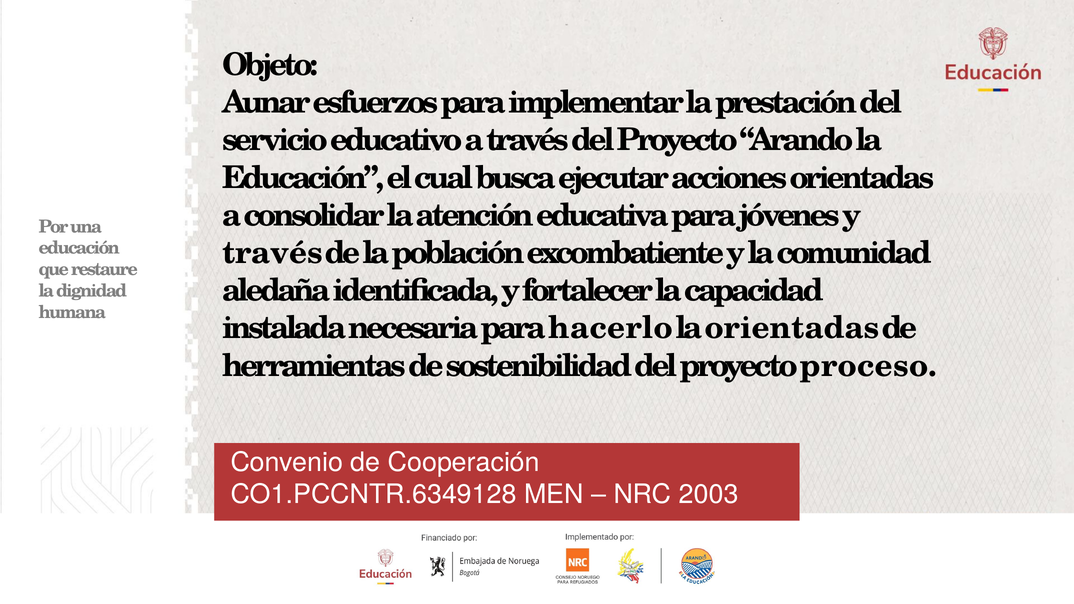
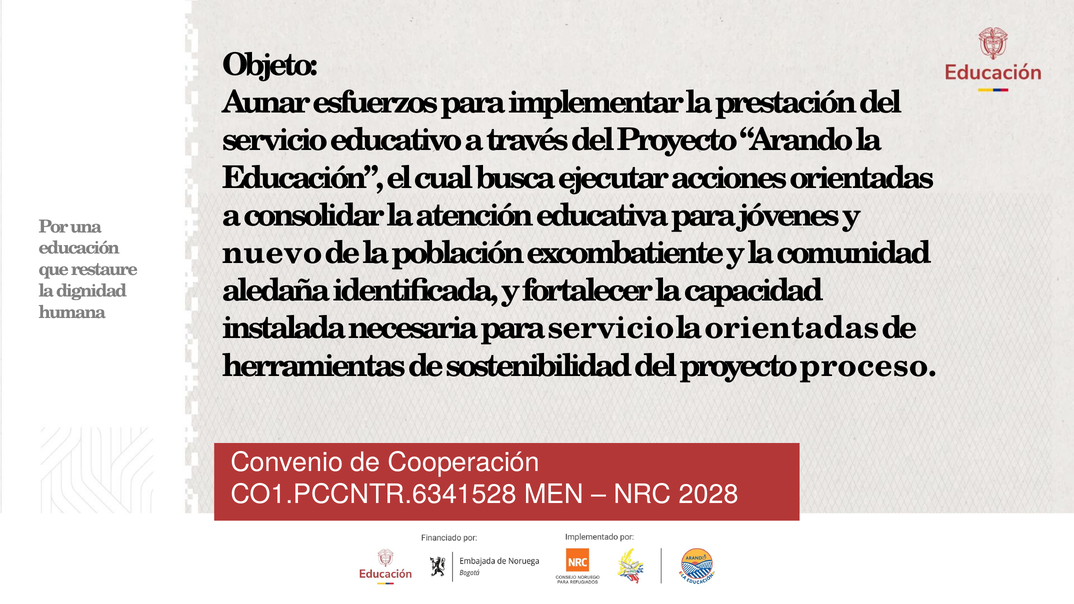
través: través -> nuevo (272, 253)
para hacerlo: hacerlo -> servicio (611, 328)
CO1.PCCNTR.6349128: CO1.PCCNTR.6349128 -> CO1.PCCNTR.6341528 (374, 495)
2003: 2003 -> 2028 (709, 495)
